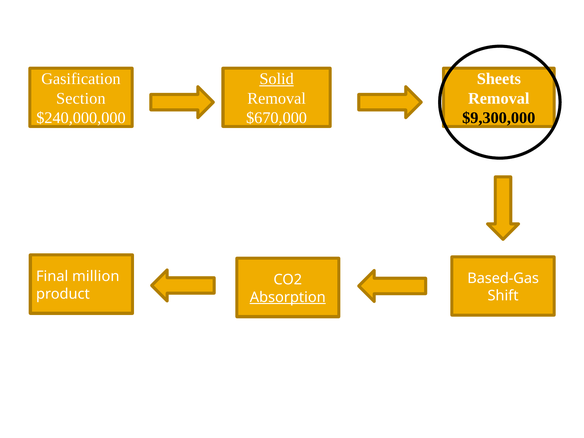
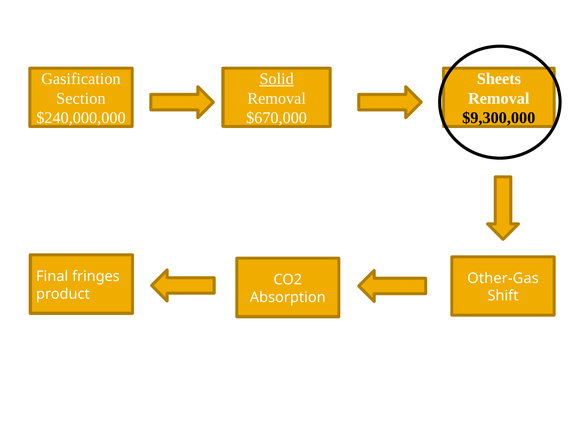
million: million -> fringes (96, 276)
Based-Gas: Based-Gas -> Other-Gas (503, 278)
Absorption underline: present -> none (288, 297)
